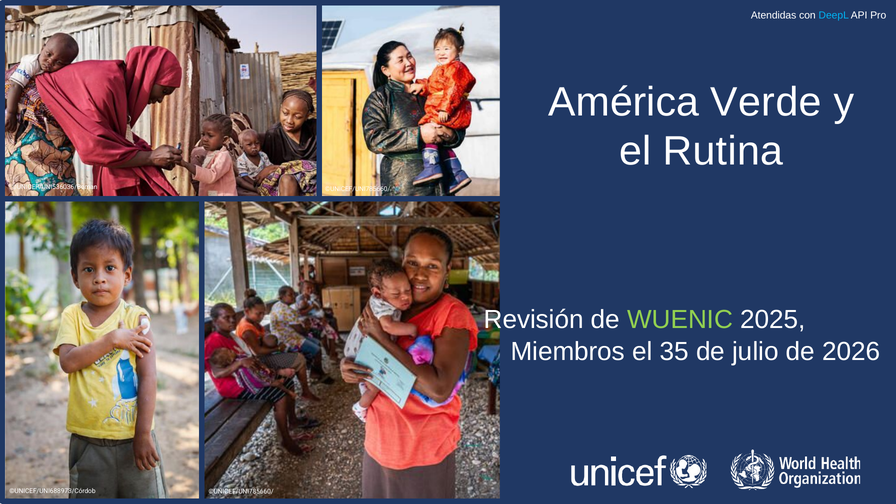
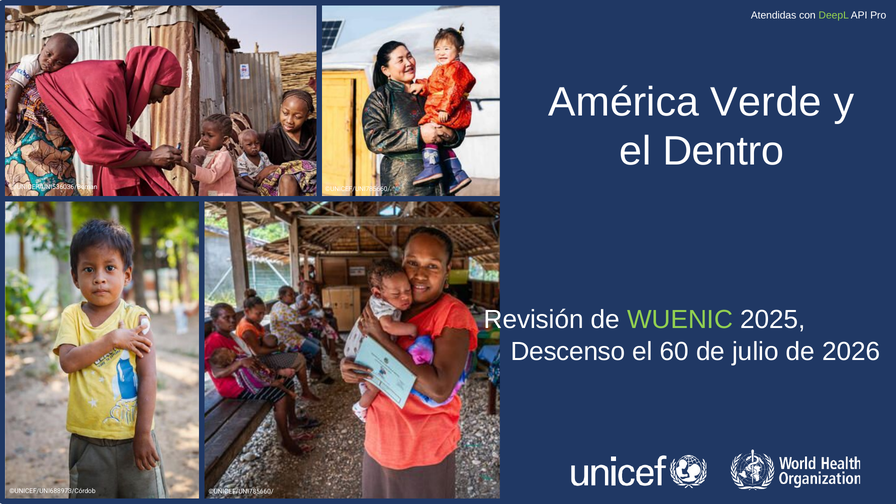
DeepL colour: light blue -> light green (834, 16)
Rutina: Rutina -> Dentro (723, 151)
Miembros: Miembros -> Descenso (568, 351)
35: 35 -> 60 (674, 351)
